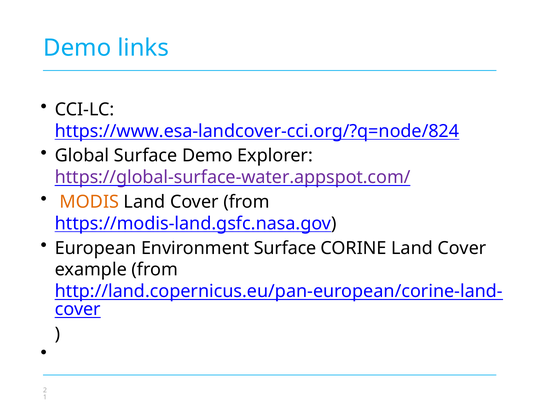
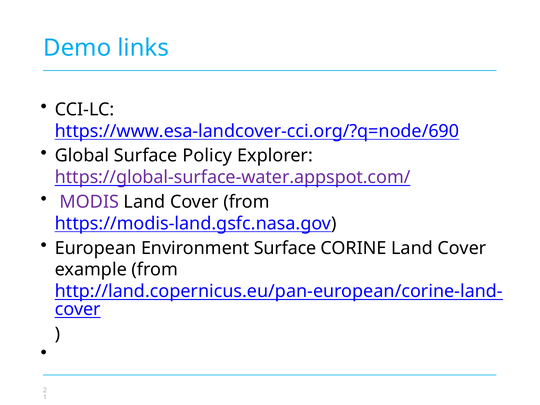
https://www.esa-landcover-cci.org/?q=node/824: https://www.esa-landcover-cci.org/?q=node/824 -> https://www.esa-landcover-cci.org/?q=node/690 (257, 131)
Surface Demo: Demo -> Policy (207, 156)
MODIS colour: orange -> purple (89, 202)
